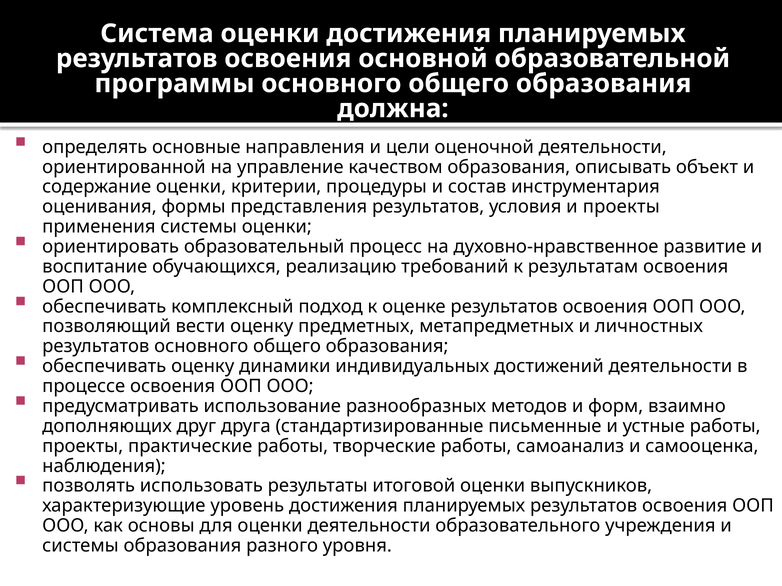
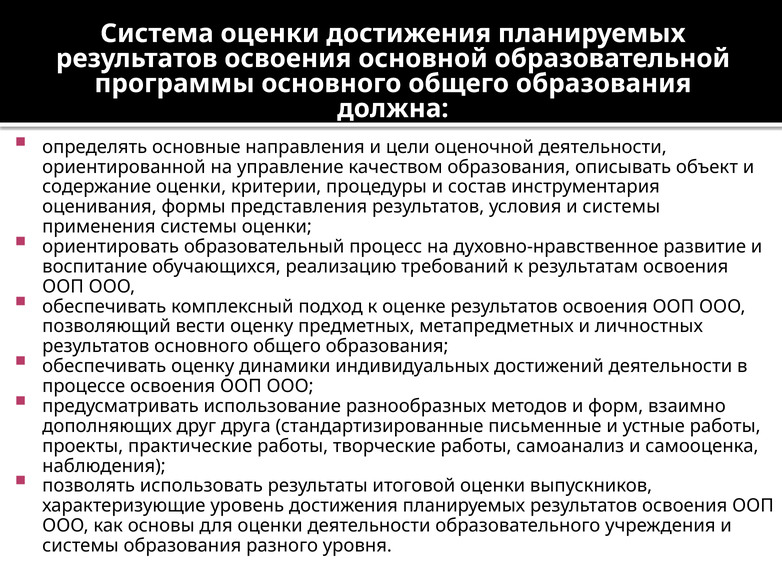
условия и проекты: проекты -> системы (621, 207)
